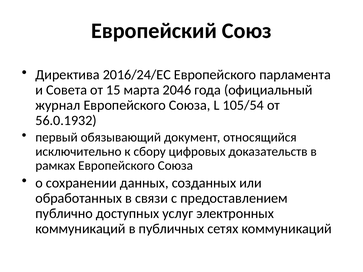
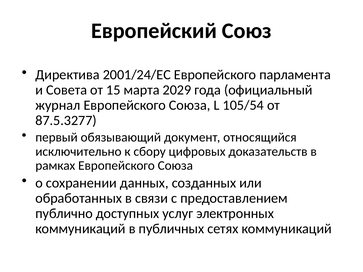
2016/24/EC: 2016/24/EC -> 2001/24/EC (137, 75)
2046: 2046 -> 2029 (177, 90)
56.0.1932: 56.0.1932 -> 87.5.3277 (66, 121)
